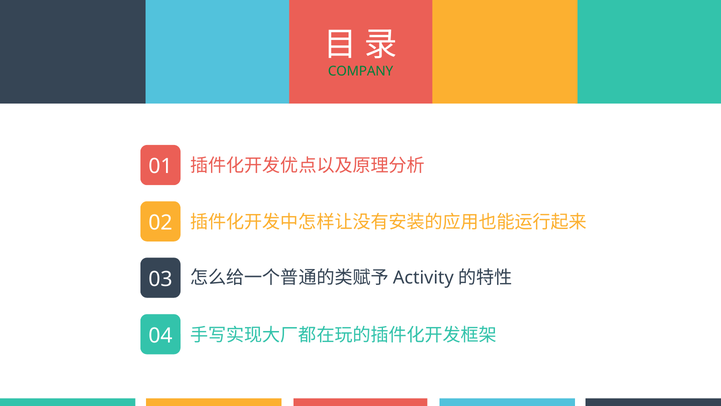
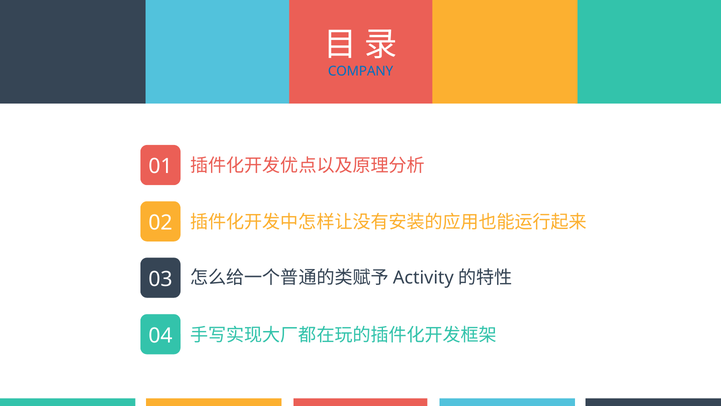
COMPANY colour: green -> blue (361, 71)
